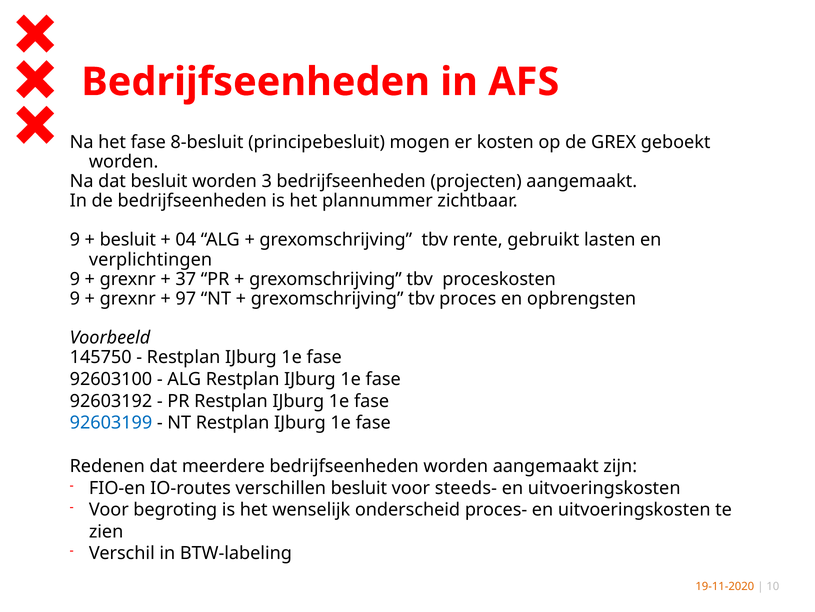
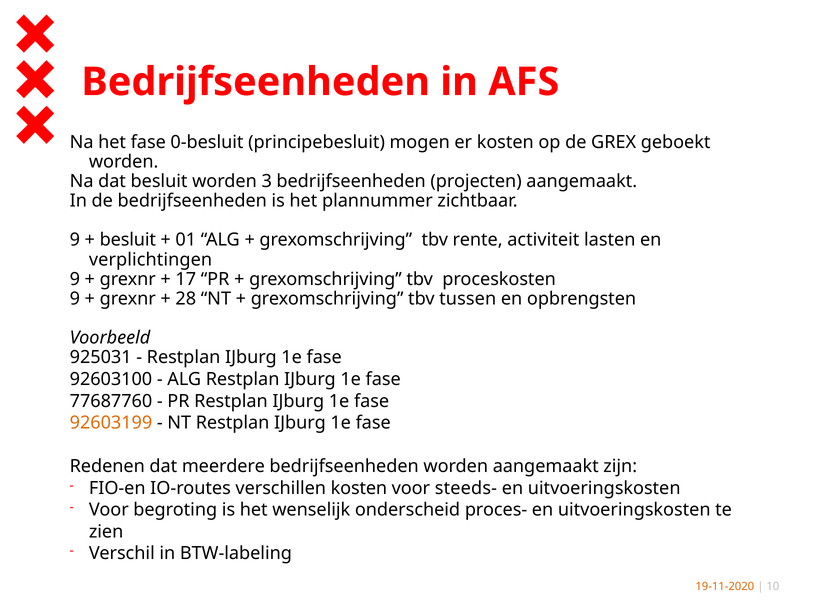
8-besluit: 8-besluit -> 0-besluit (207, 142)
04: 04 -> 01 (186, 240)
gebruikt: gebruikt -> activiteit (543, 240)
37: 37 -> 17 (186, 279)
97: 97 -> 28 (186, 298)
proces: proces -> tussen (468, 298)
145750: 145750 -> 925031 (101, 357)
92603192: 92603192 -> 77687760 (111, 401)
92603199 colour: blue -> orange (111, 422)
verschillen besluit: besluit -> kosten (359, 488)
